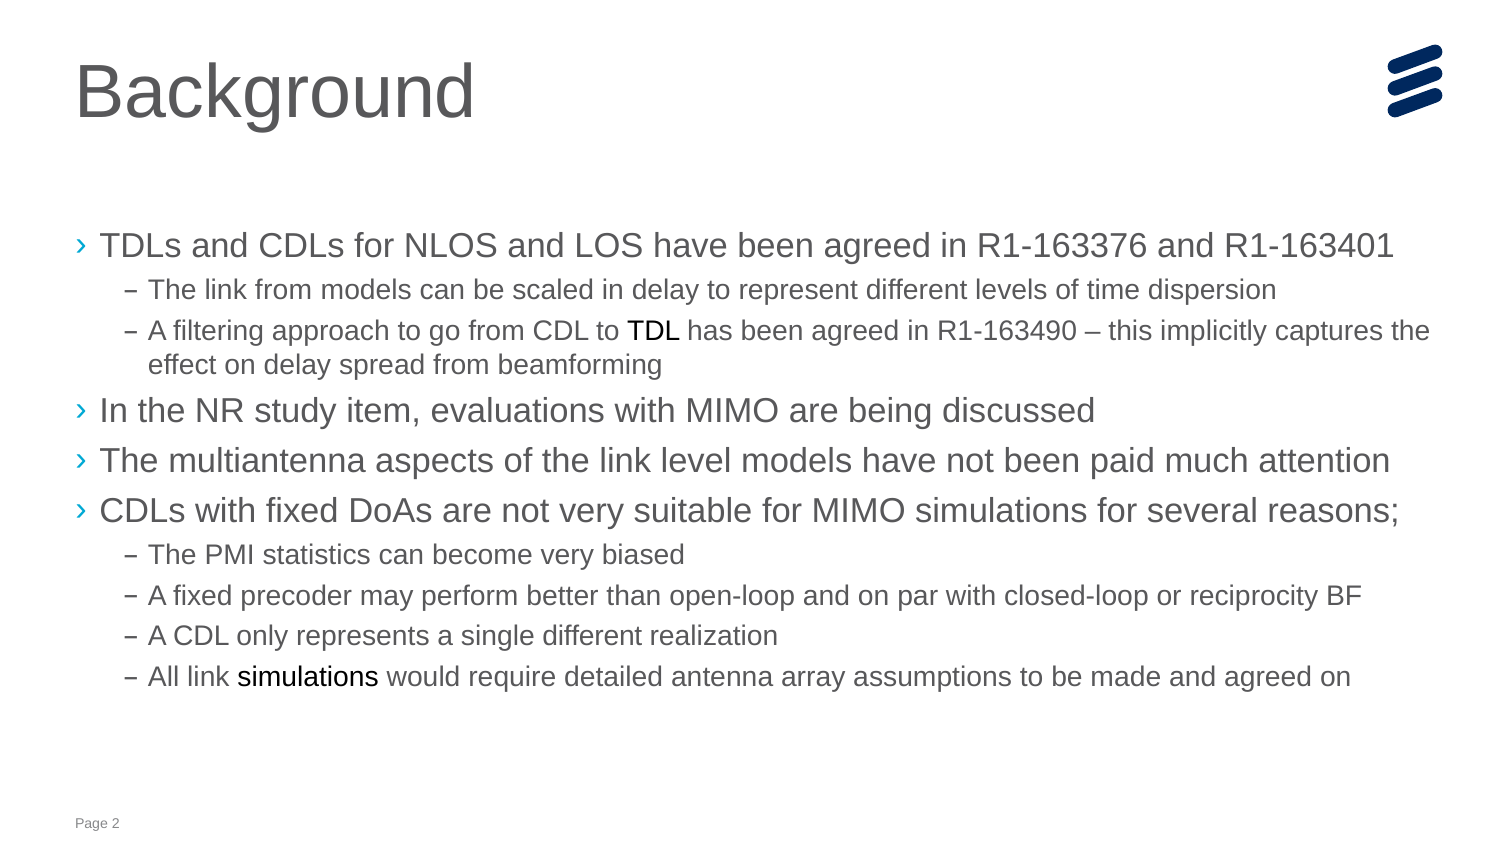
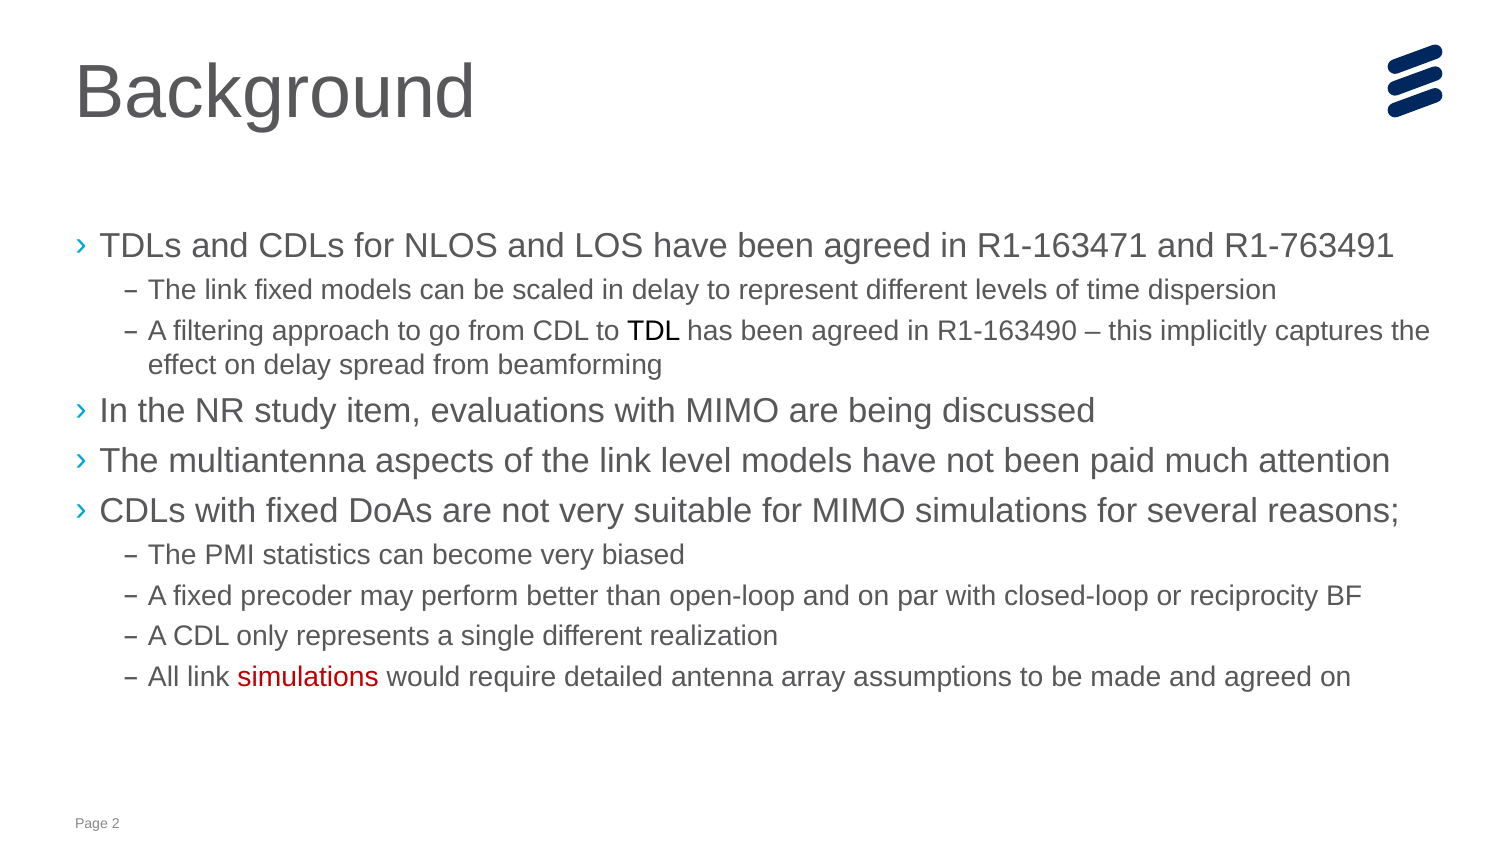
R1-163376: R1-163376 -> R1-163471 (1062, 246)
R1-163401: R1-163401 -> R1-763491 (1310, 246)
link from: from -> fixed (284, 290)
simulations colour: black -> red (308, 677)
